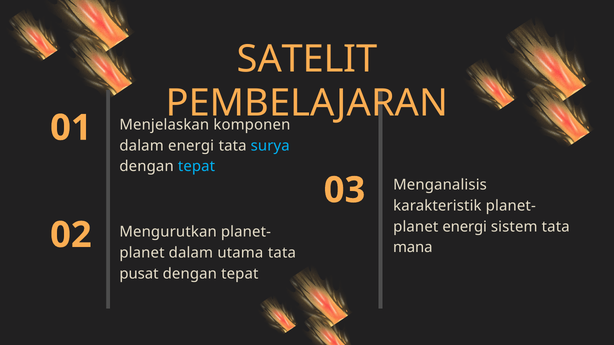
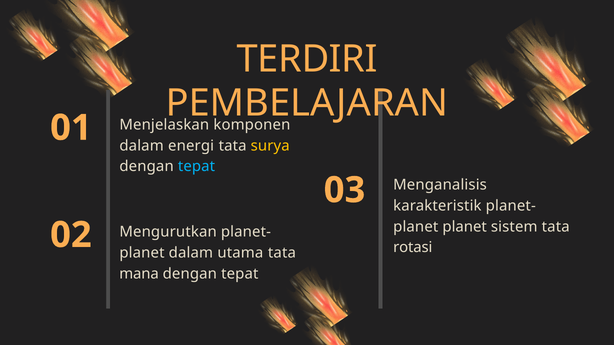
SATELIT: SATELIT -> TERDIRI (307, 59)
surya colour: light blue -> yellow (270, 146)
energi: energi -> planet (465, 227)
mana: mana -> rotasi (413, 248)
pusat: pusat -> mana (139, 274)
